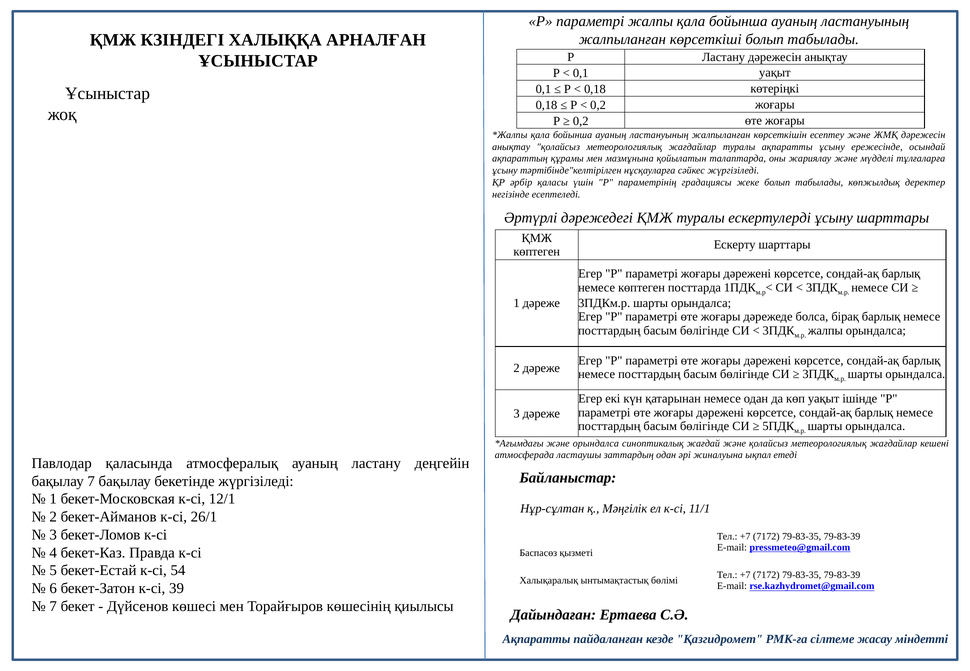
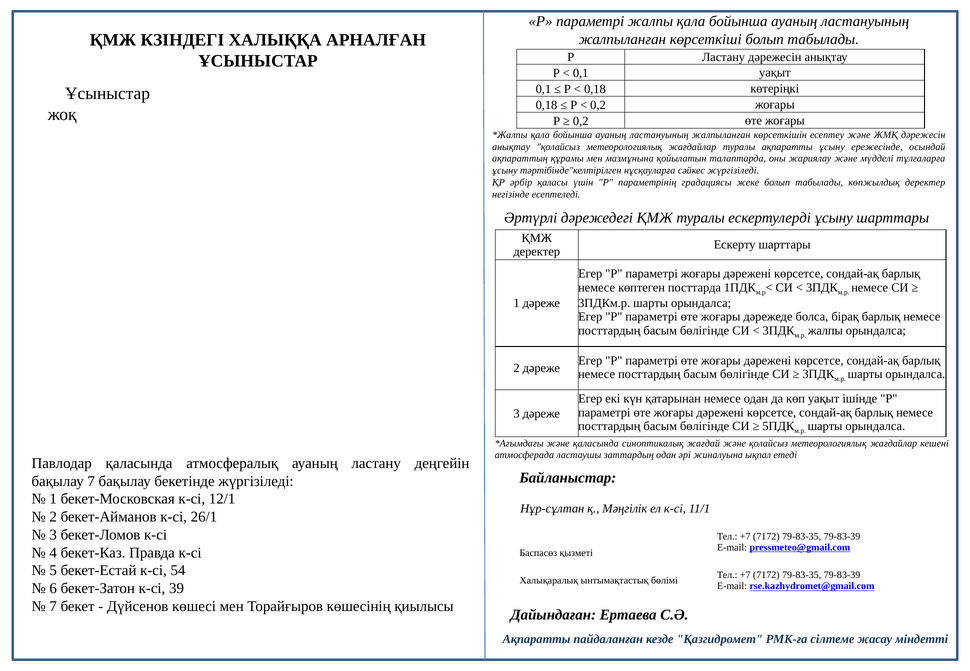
көптеген: көптеген -> деректер (537, 252)
және орындалса: орындалса -> қаласында (596, 444)
